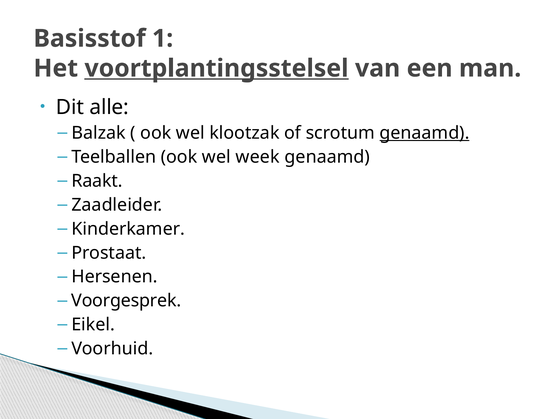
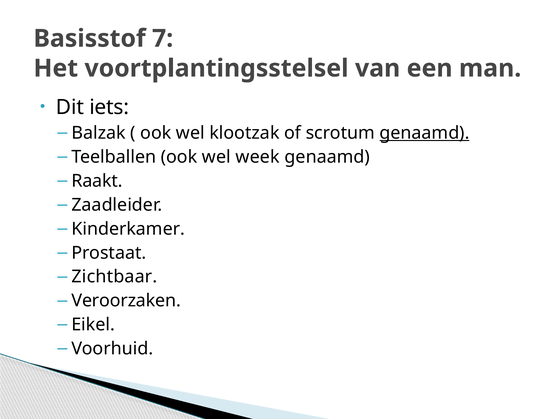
1: 1 -> 7 (163, 39)
voortplantingsstelsel underline: present -> none (217, 68)
alle: alle -> iets (109, 107)
Hersenen: Hersenen -> Zichtbaar (114, 277)
Voorgesprek: Voorgesprek -> Veroorzaken (126, 301)
